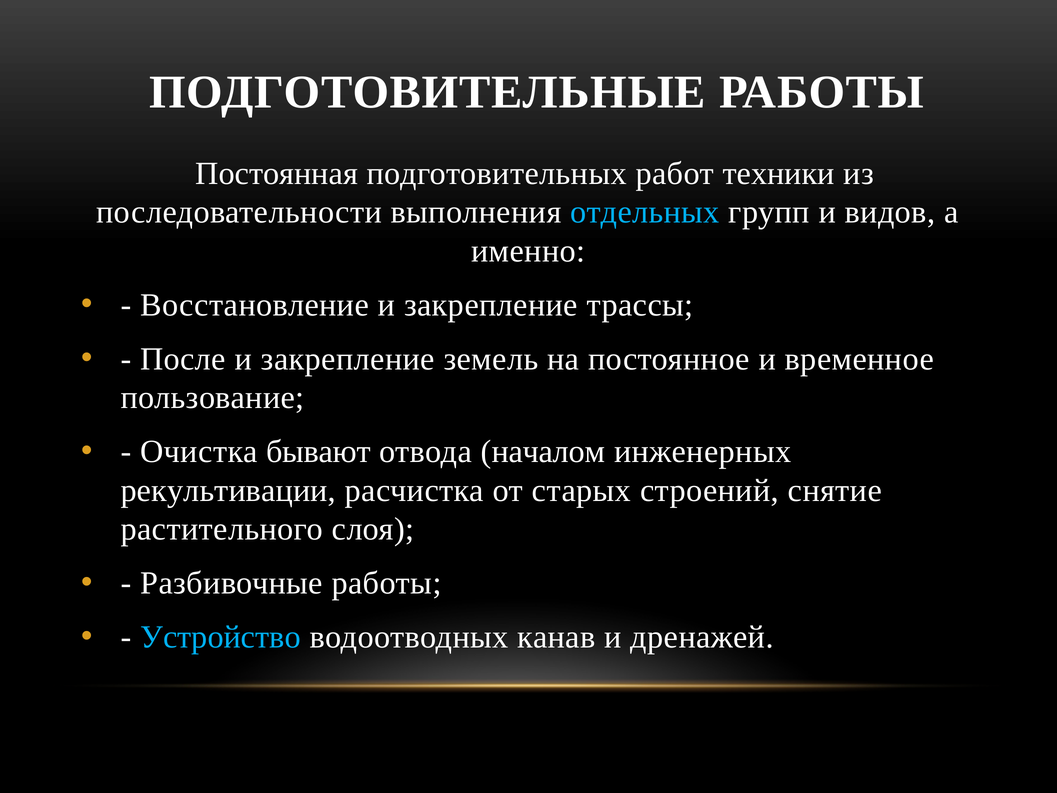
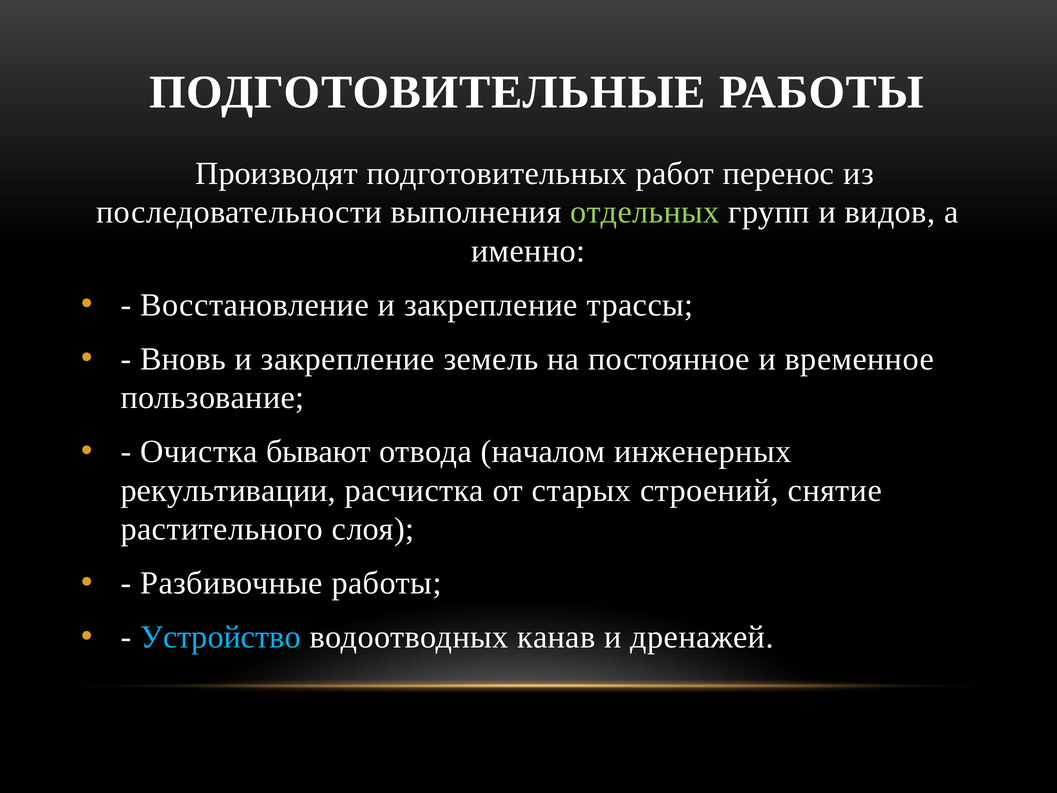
Постоянная: Постоянная -> Производят (277, 174)
техники: техники -> перенос (779, 174)
отдельных colour: light blue -> light green (645, 212)
После: После -> Вновь (183, 359)
